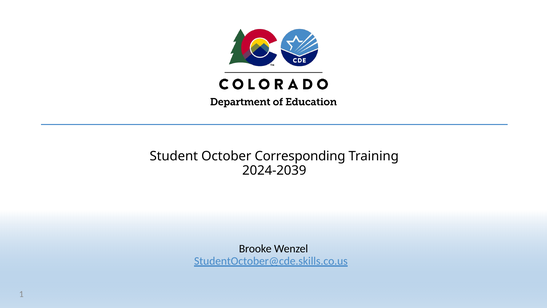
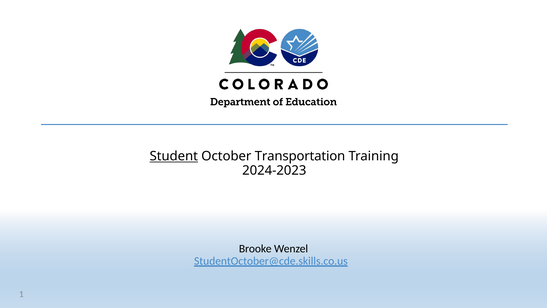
Student underline: none -> present (174, 156)
Corresponding: Corresponding -> Transportation (300, 156)
2024-2039: 2024-2039 -> 2024-2023 (274, 170)
